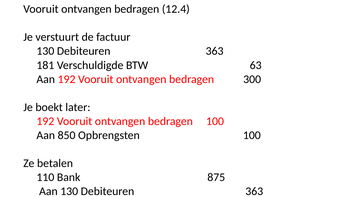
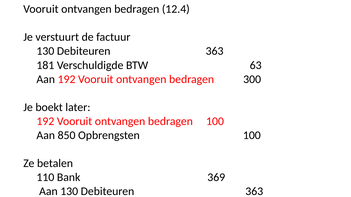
875: 875 -> 369 (216, 178)
